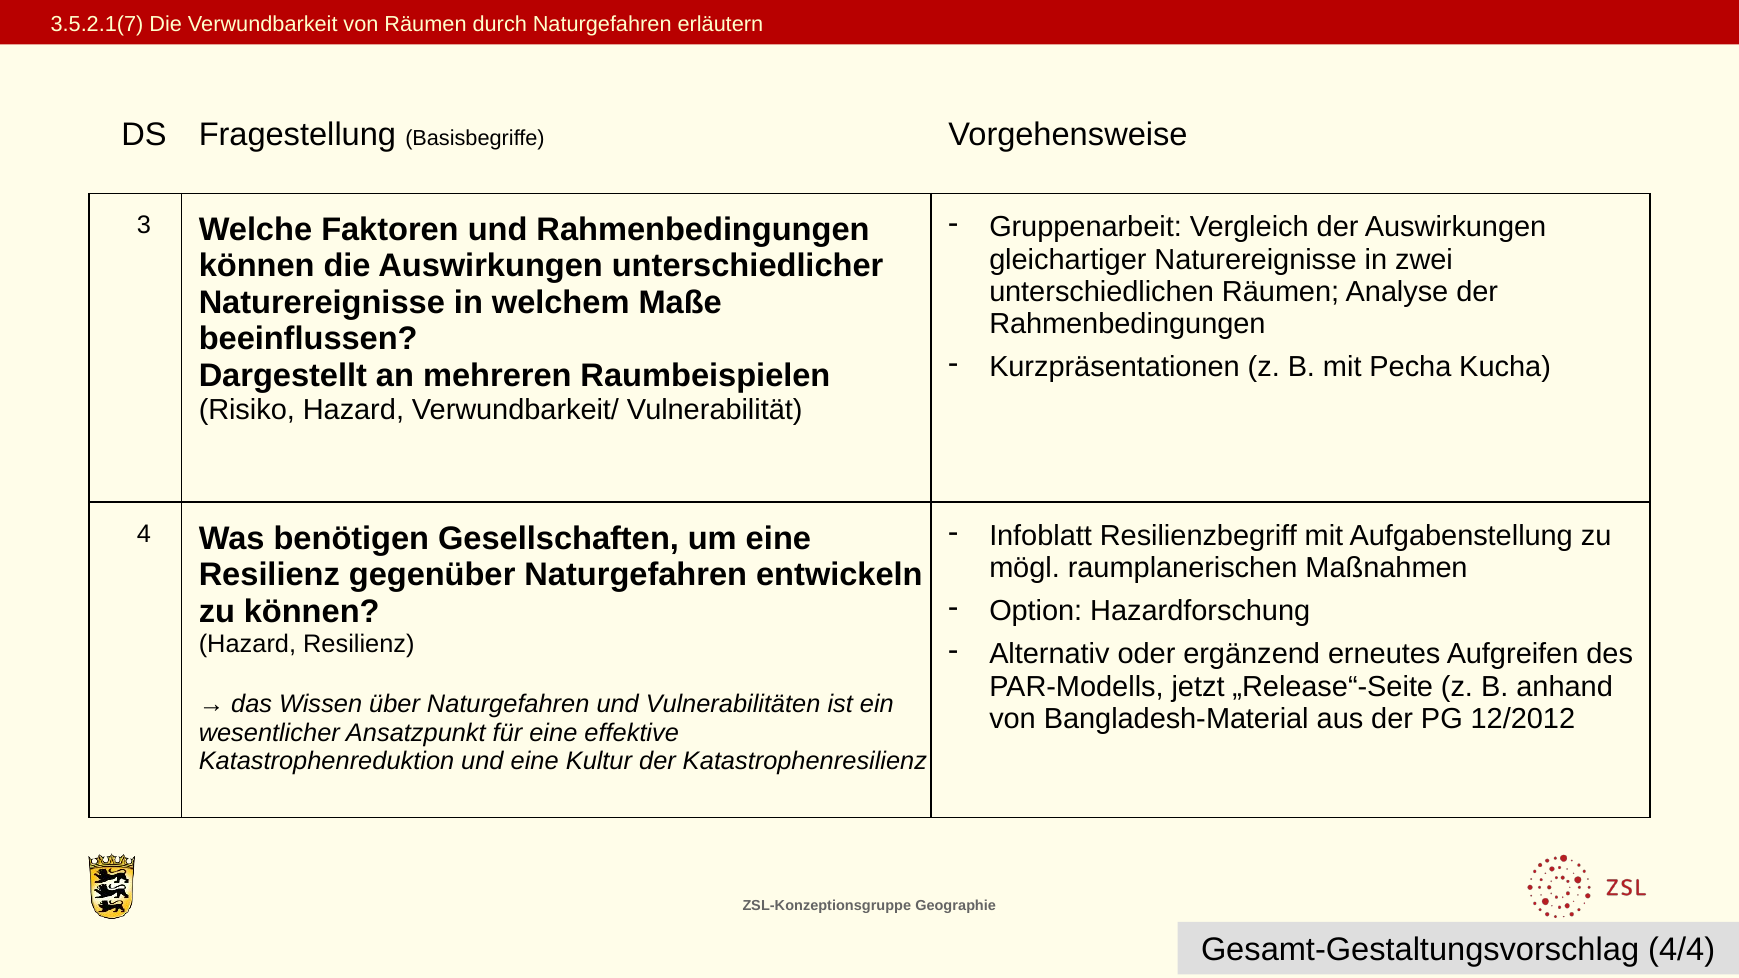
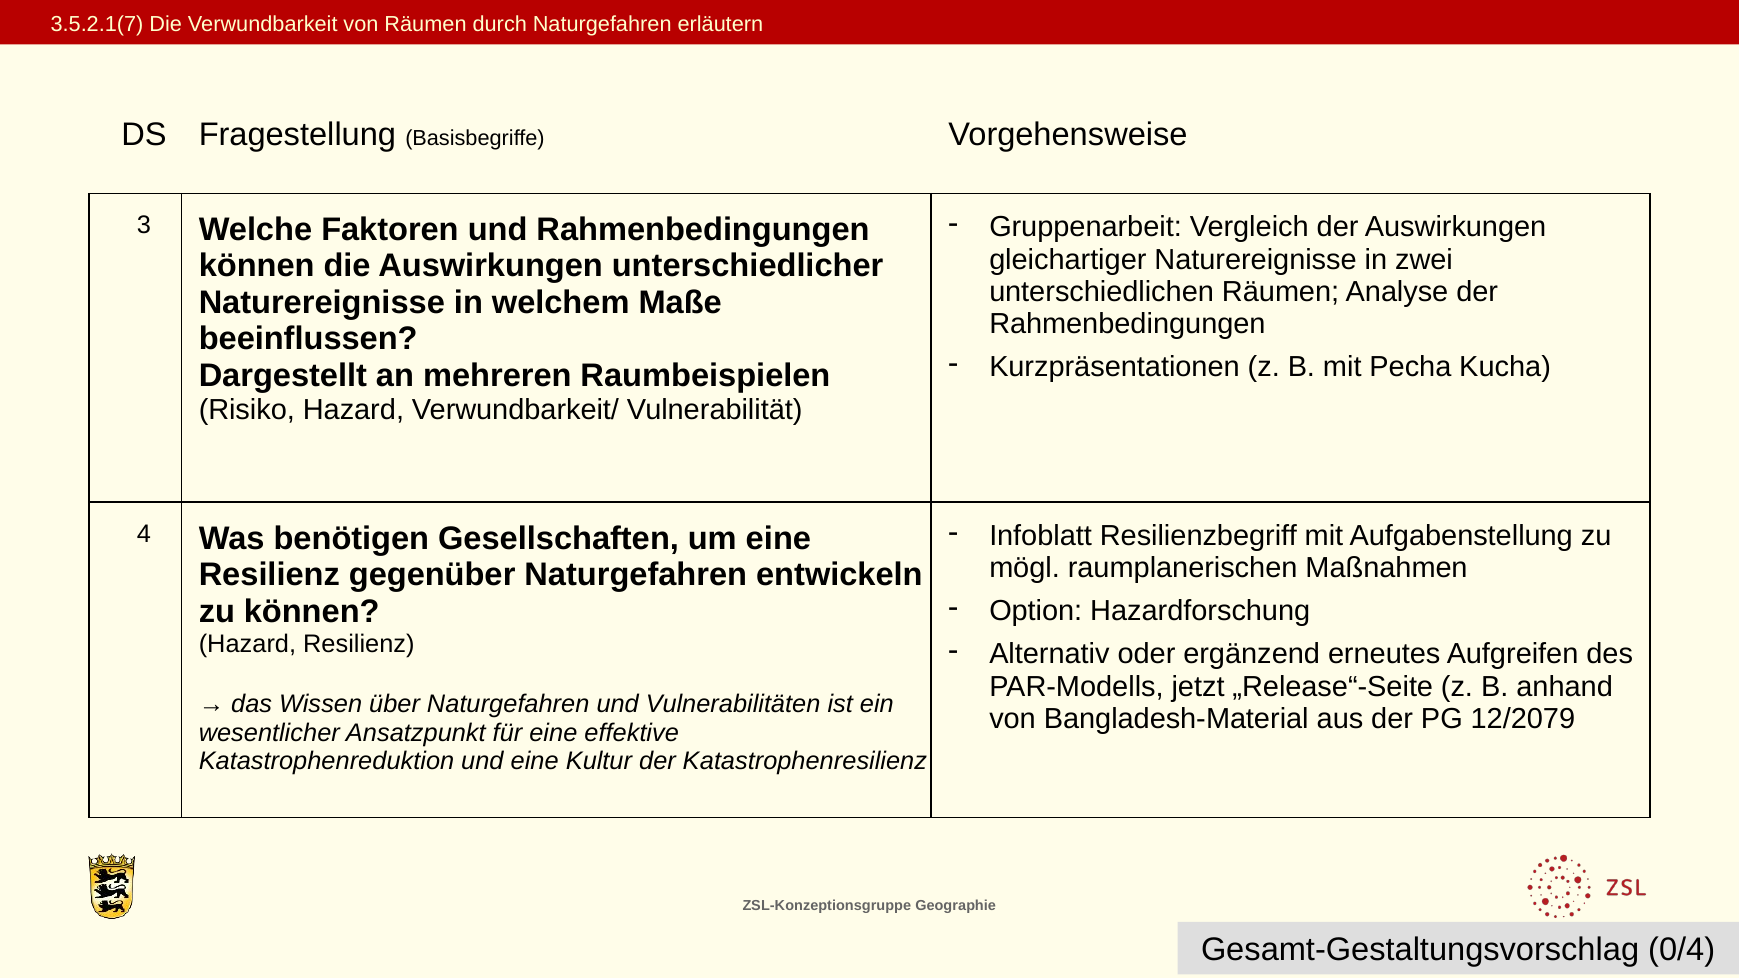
12/2012: 12/2012 -> 12/2079 (1523, 719)
4/4: 4/4 -> 0/4 (1682, 950)
